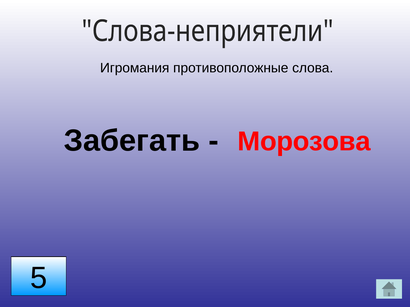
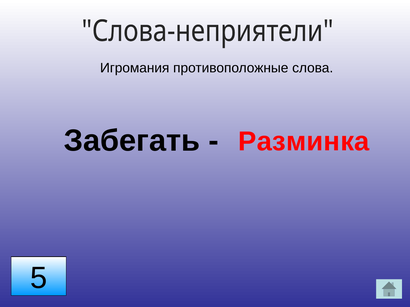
Морозова: Морозова -> Разминка (304, 142)
